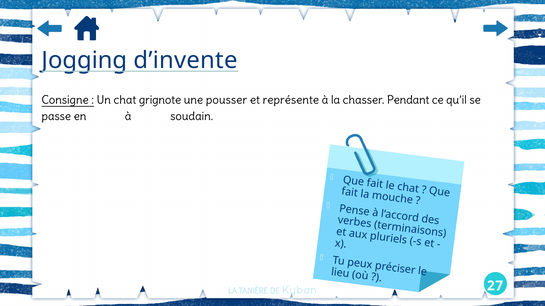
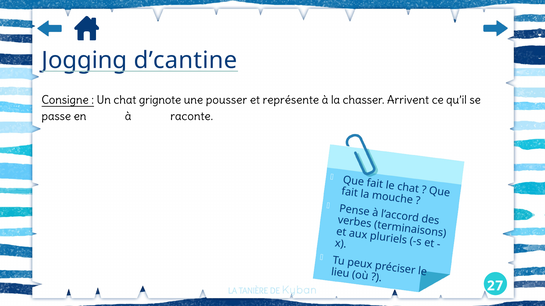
d’invente: d’invente -> d’cantine (186, 60)
Pendant: Pendant -> Arrivent (408, 100)
soudain: soudain -> raconte (192, 117)
